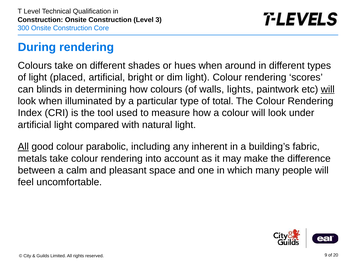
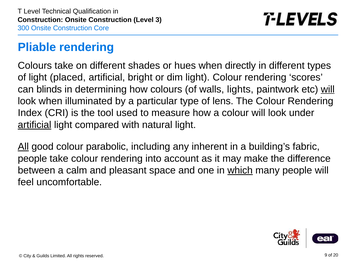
During: During -> Pliable (37, 47)
around: around -> directly (240, 65)
total: total -> lens (223, 101)
artificial underline: none -> present (35, 125)
metals: metals -> people (32, 158)
which underline: none -> present (240, 170)
